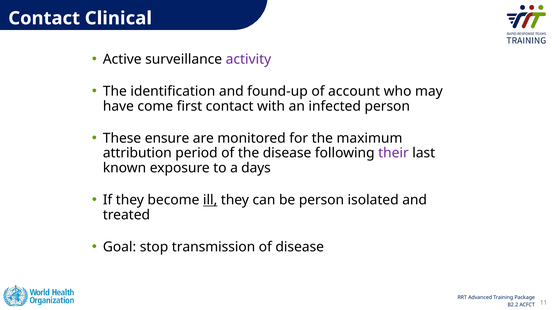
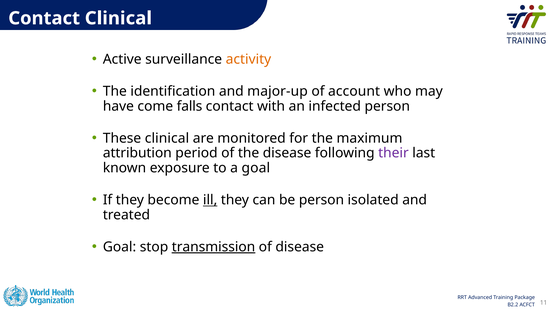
activity colour: purple -> orange (248, 59)
found-up: found-up -> major-up (277, 91)
first: first -> falls (190, 106)
These ensure: ensure -> clinical (167, 138)
a days: days -> goal (256, 168)
transmission underline: none -> present (214, 247)
